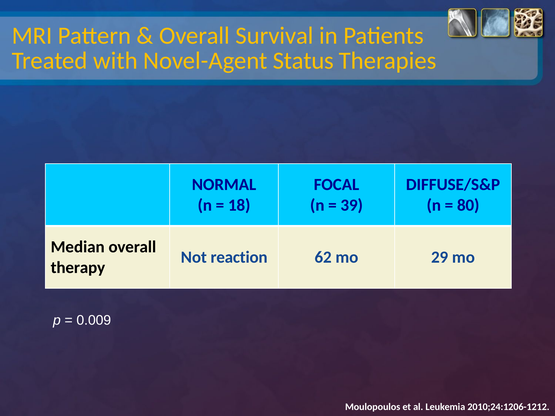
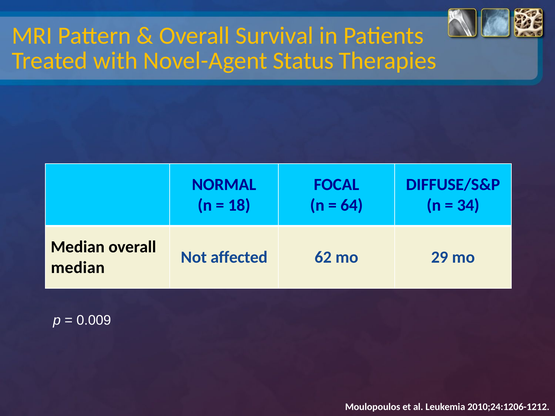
39: 39 -> 64 (352, 205)
80: 80 -> 34 (468, 205)
reaction: reaction -> affected (239, 257)
therapy: therapy -> median (78, 268)
